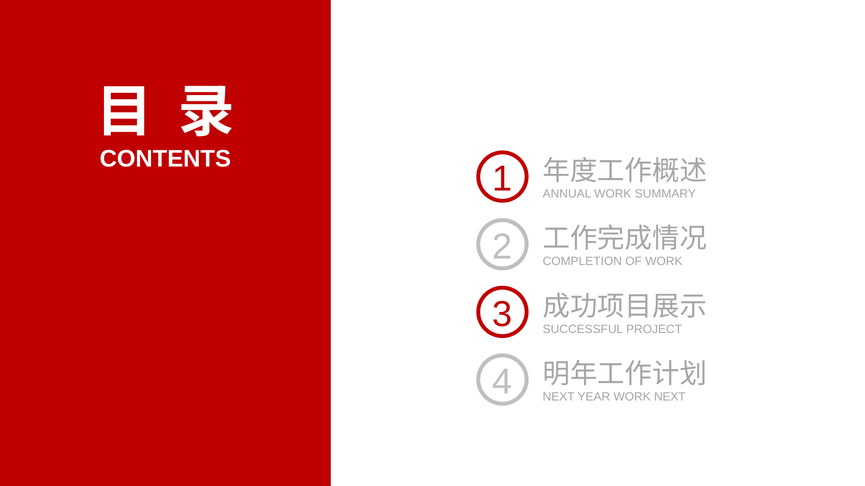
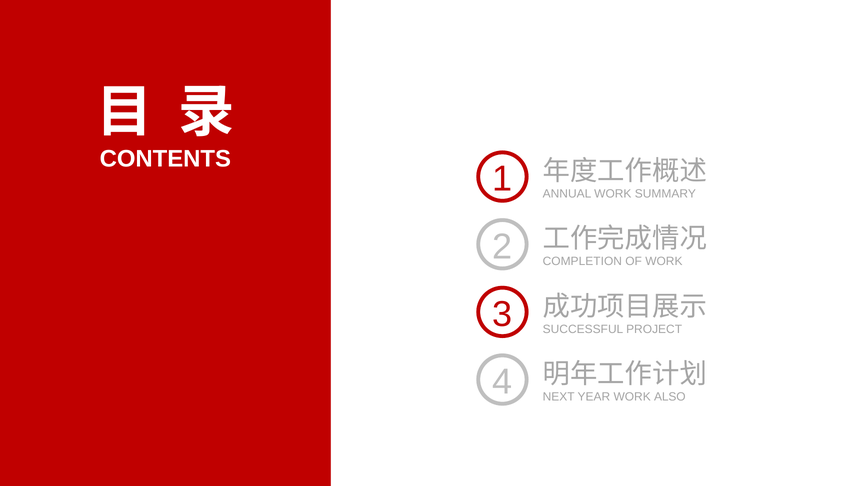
WORK NEXT: NEXT -> ALSO (670, 397)
